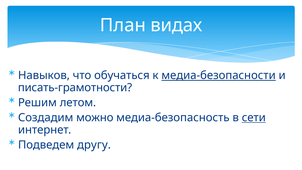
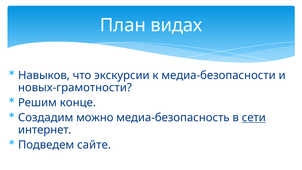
обучаться: обучаться -> экскурсии (122, 75)
медиа-безопасности underline: present -> none (219, 75)
писать-грамотности: писать-грамотности -> новых-грамотности (75, 88)
летом: летом -> конце (78, 103)
другу: другу -> сайте (94, 145)
